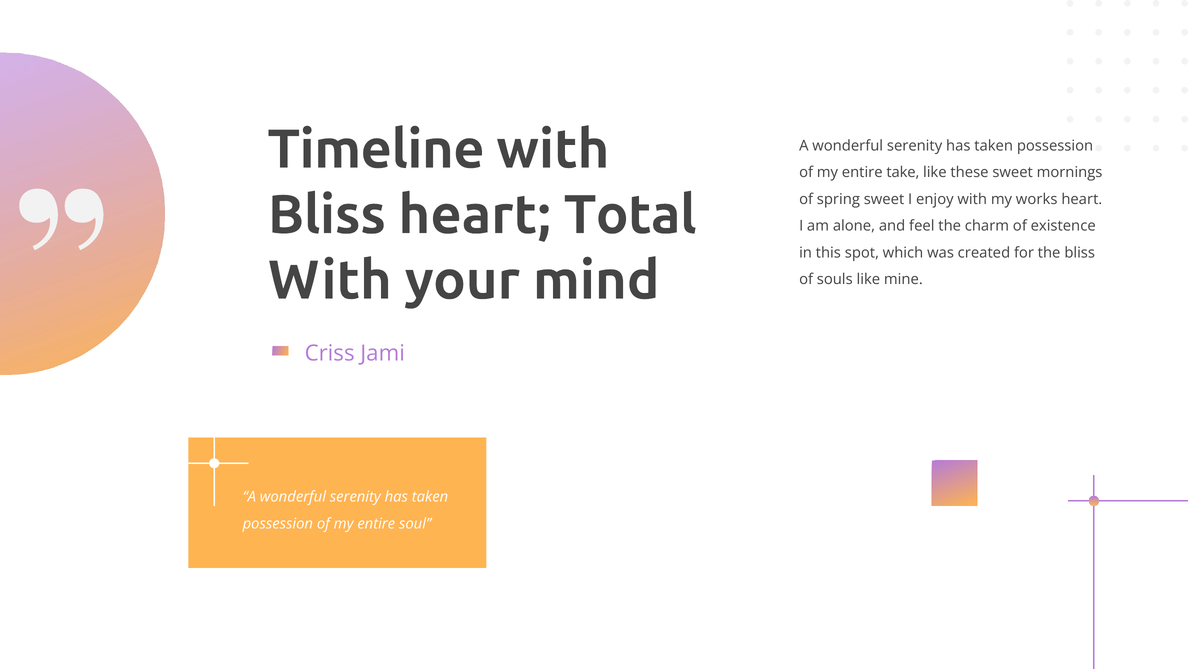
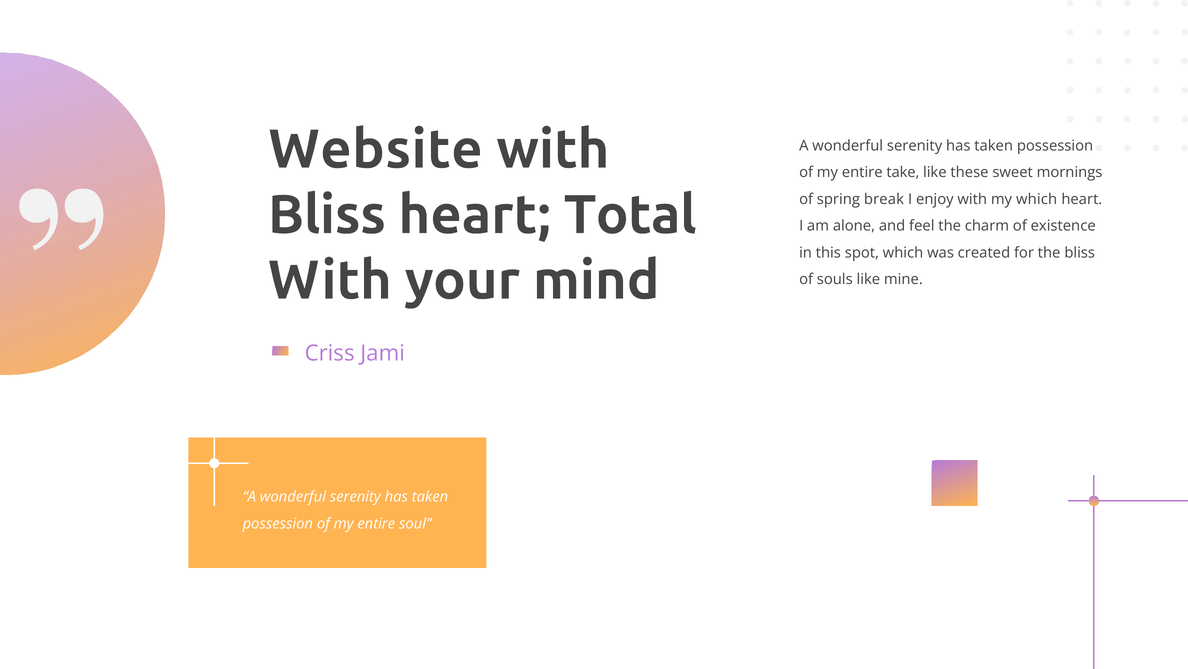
Timeline: Timeline -> Website (375, 149)
spring sweet: sweet -> break (884, 199)
my works: works -> which (1037, 199)
